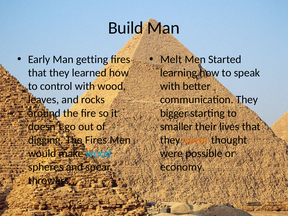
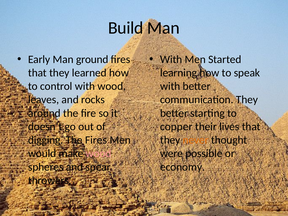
getting: getting -> ground (92, 59)
Melt: Melt -> With (171, 59)
bigger: bigger -> better (174, 113)
smaller: smaller -> copper (176, 127)
wood colour: light blue -> pink (99, 153)
